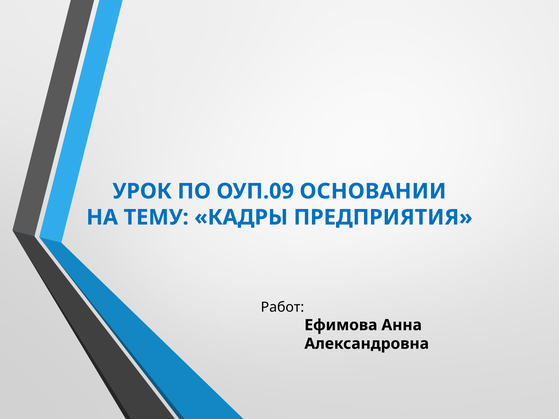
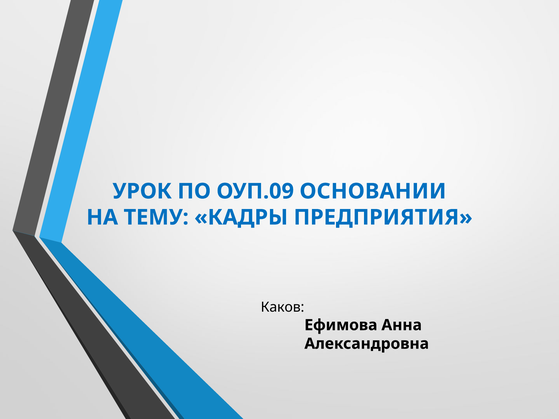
Работ: Работ -> Каков (283, 307)
